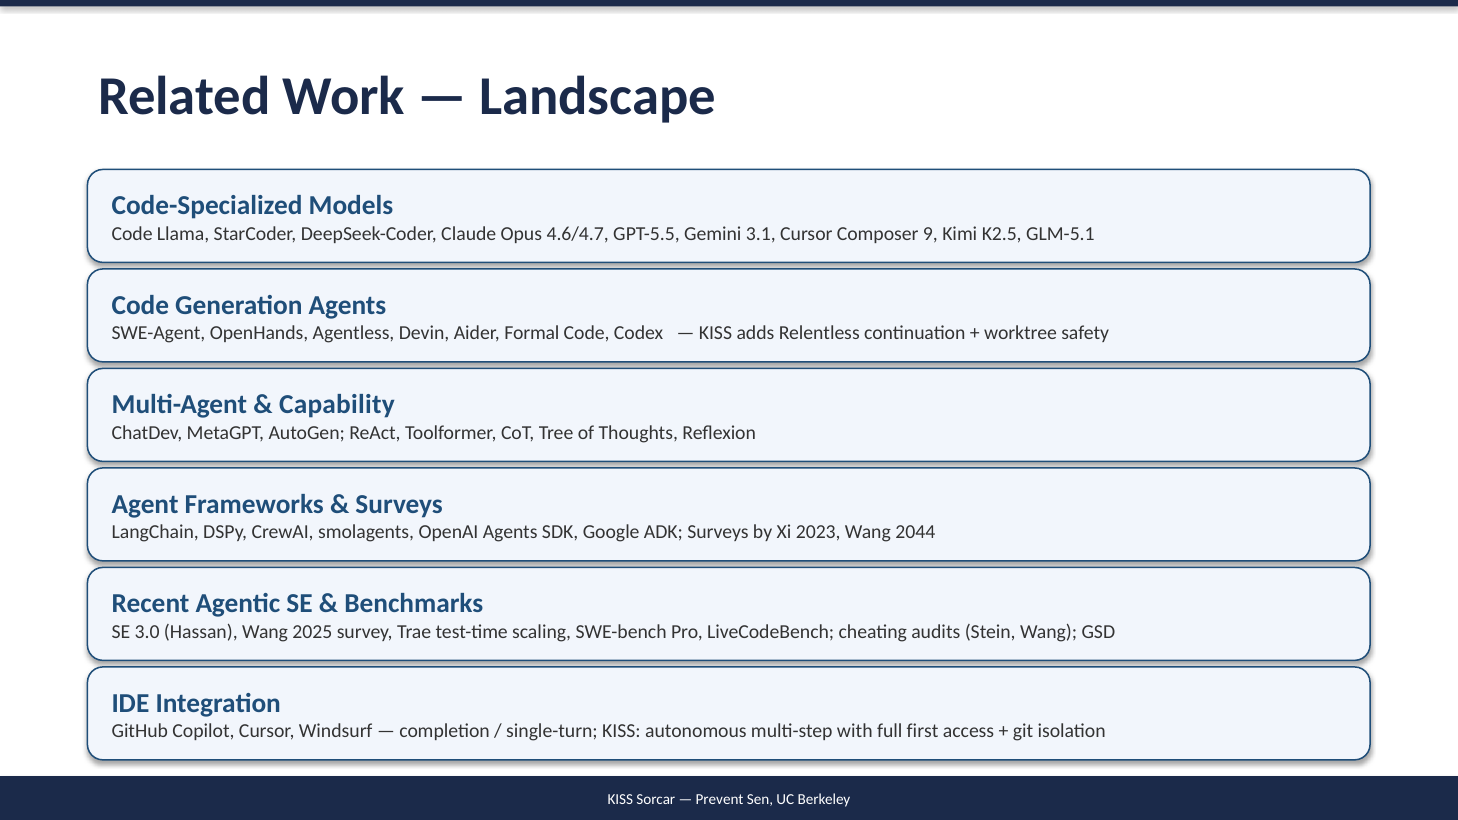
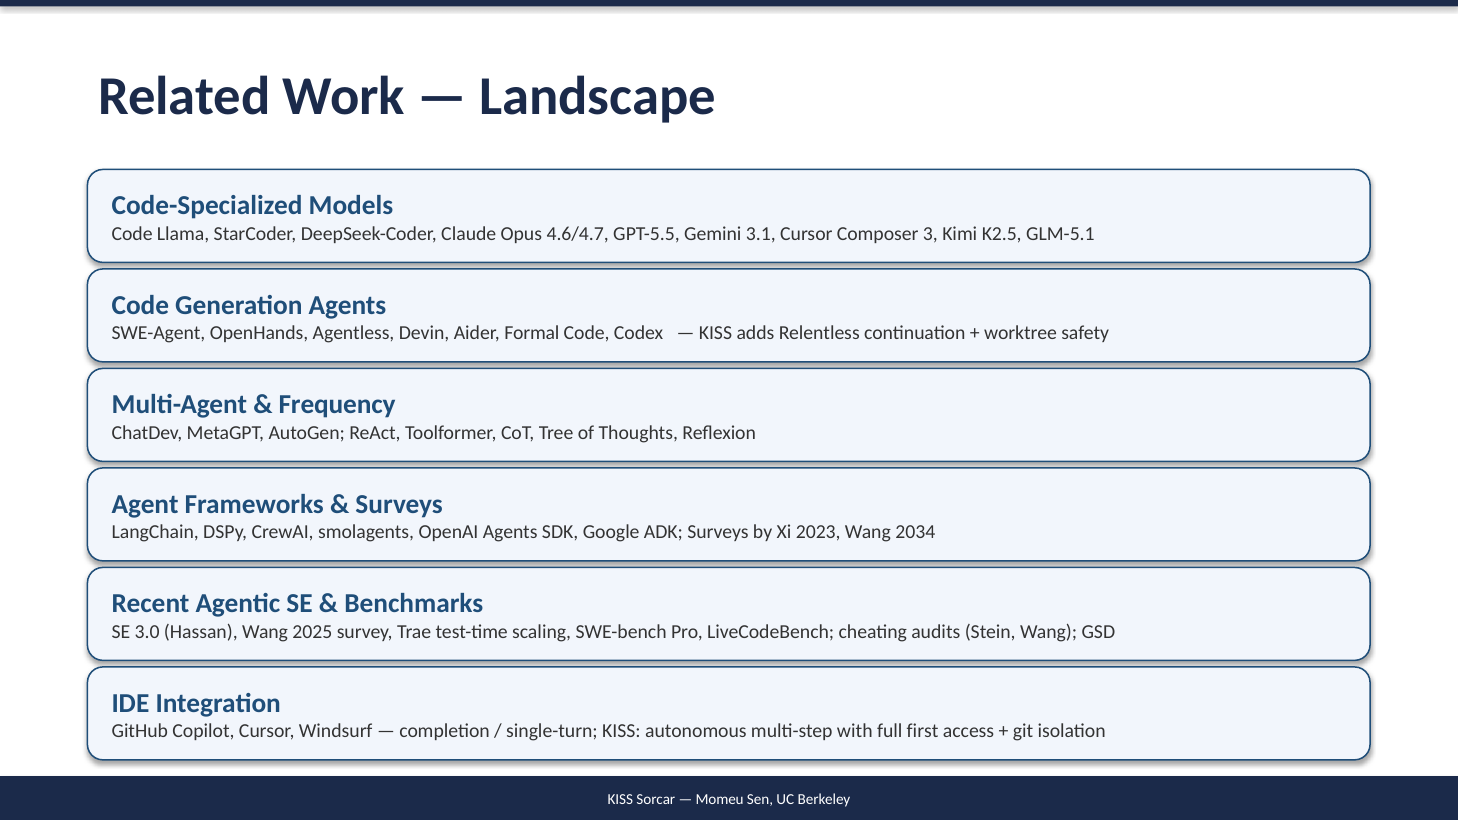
9: 9 -> 3 (930, 234)
Capability: Capability -> Frequency (337, 405)
2044: 2044 -> 2034 (915, 532)
Prevent: Prevent -> Momeu (720, 799)
